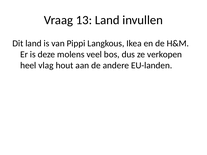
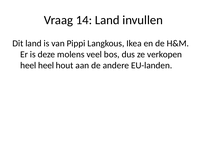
13: 13 -> 14 (84, 20)
heel vlag: vlag -> heel (46, 66)
